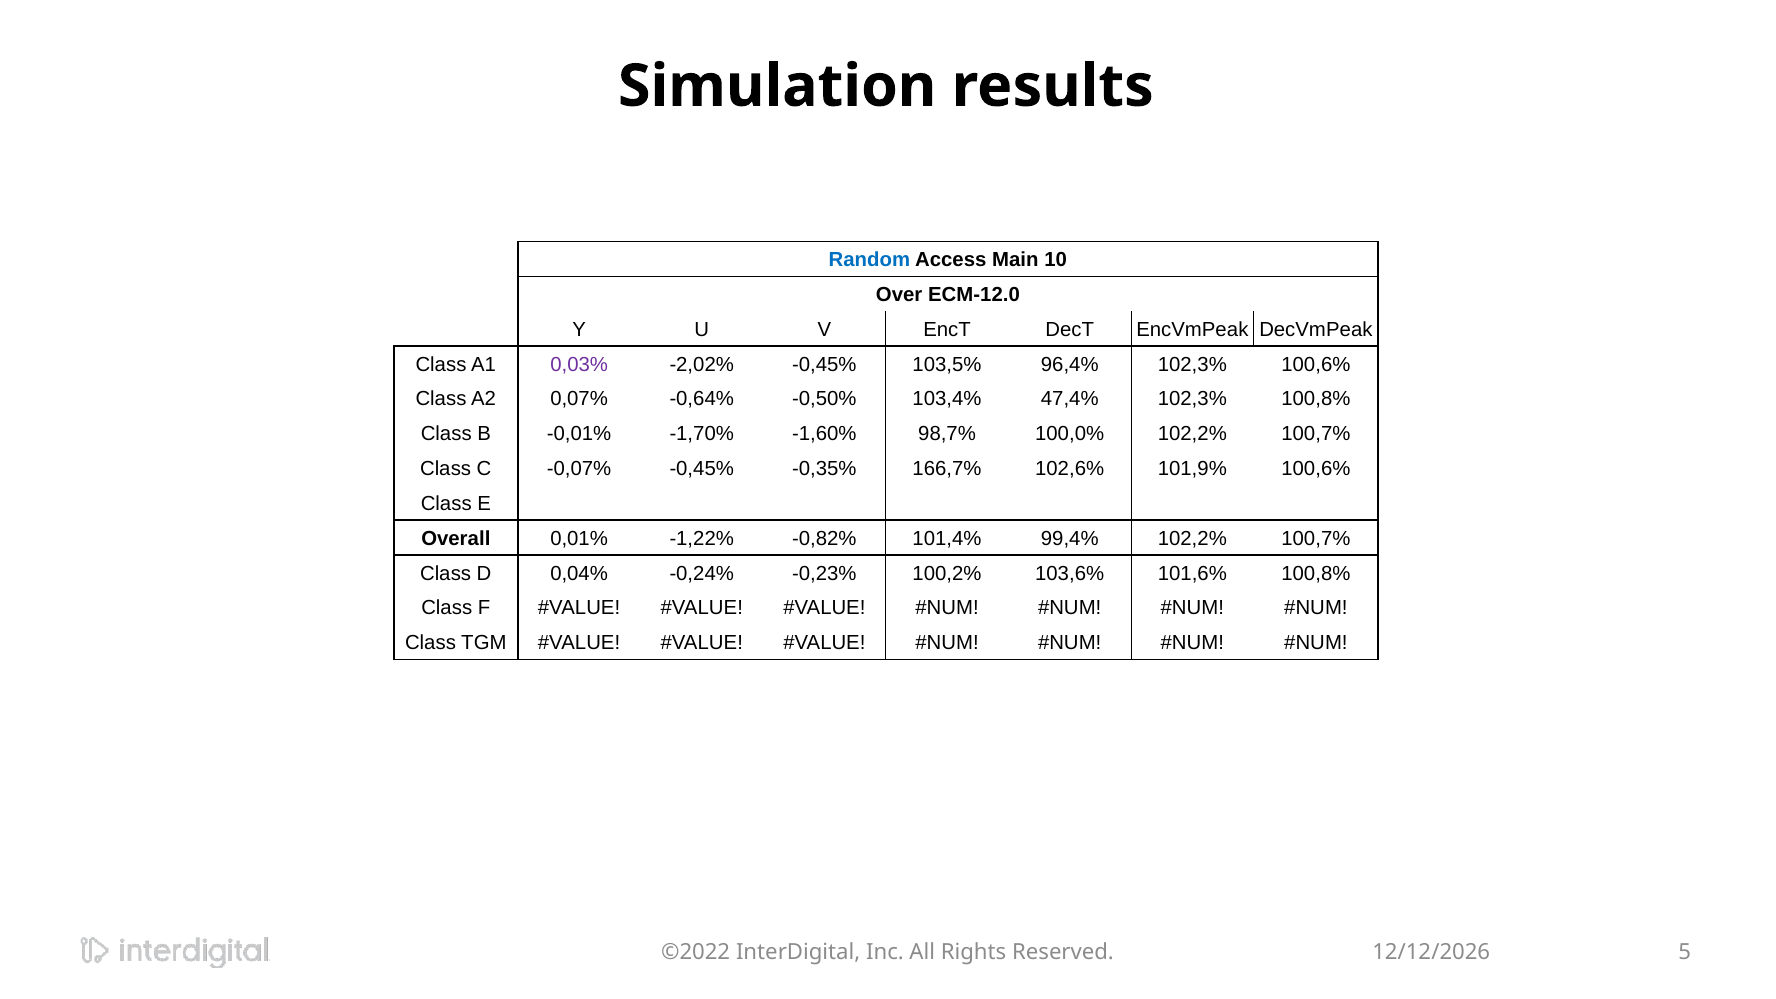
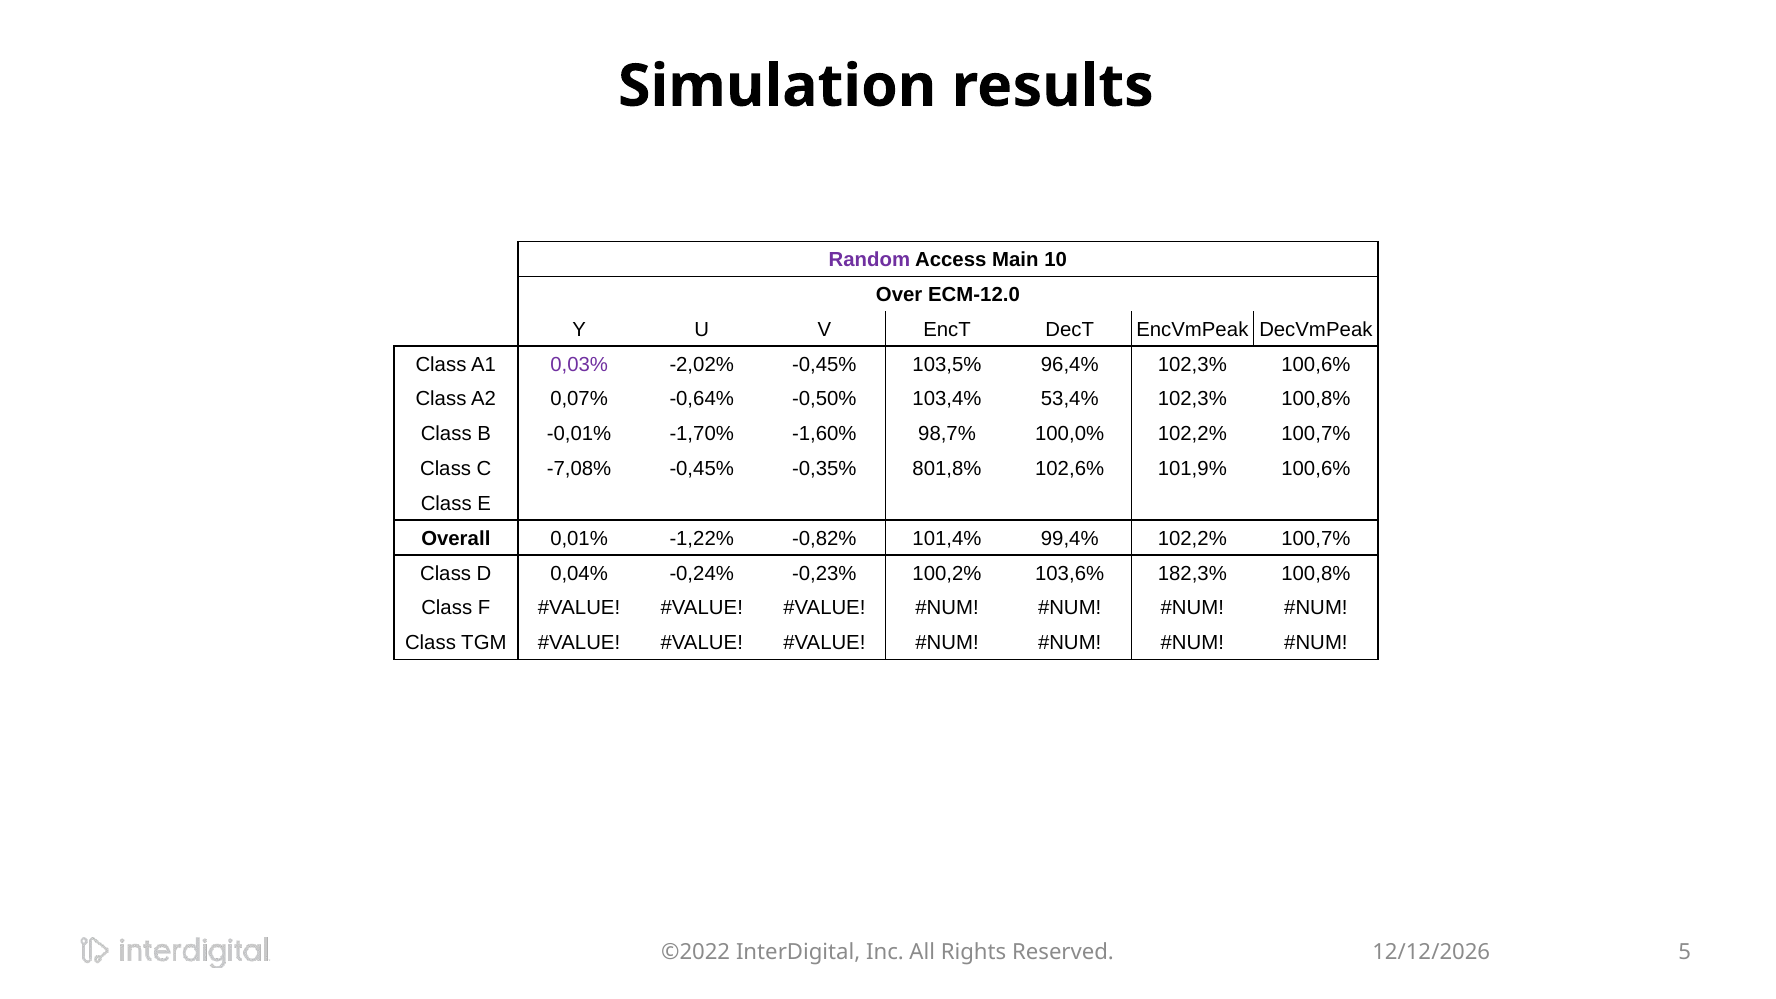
Random colour: blue -> purple (869, 260)
47,4%: 47,4% -> 53,4% (1070, 399)
-0,07%: -0,07% -> -7,08% (579, 469)
166,7%: 166,7% -> 801,8% (947, 469)
101,6%: 101,6% -> 182,3% (1192, 573)
